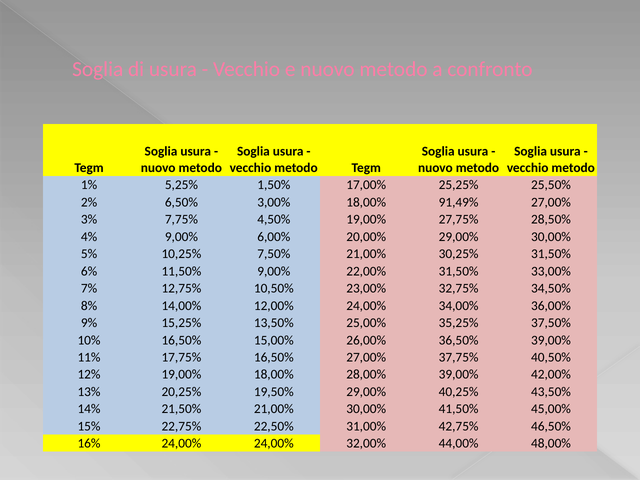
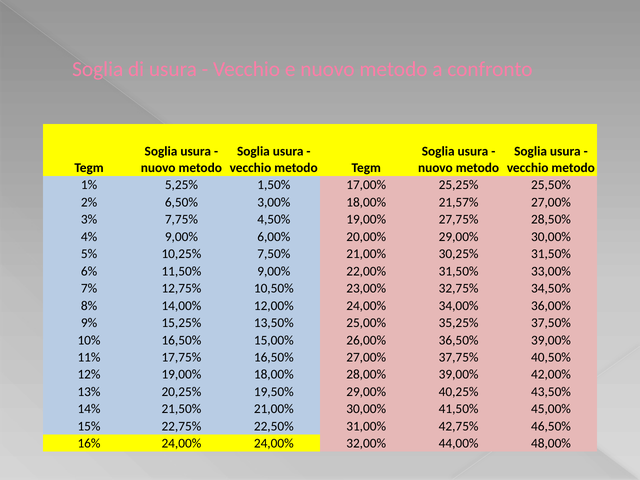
91,49%: 91,49% -> 21,57% (459, 202)
